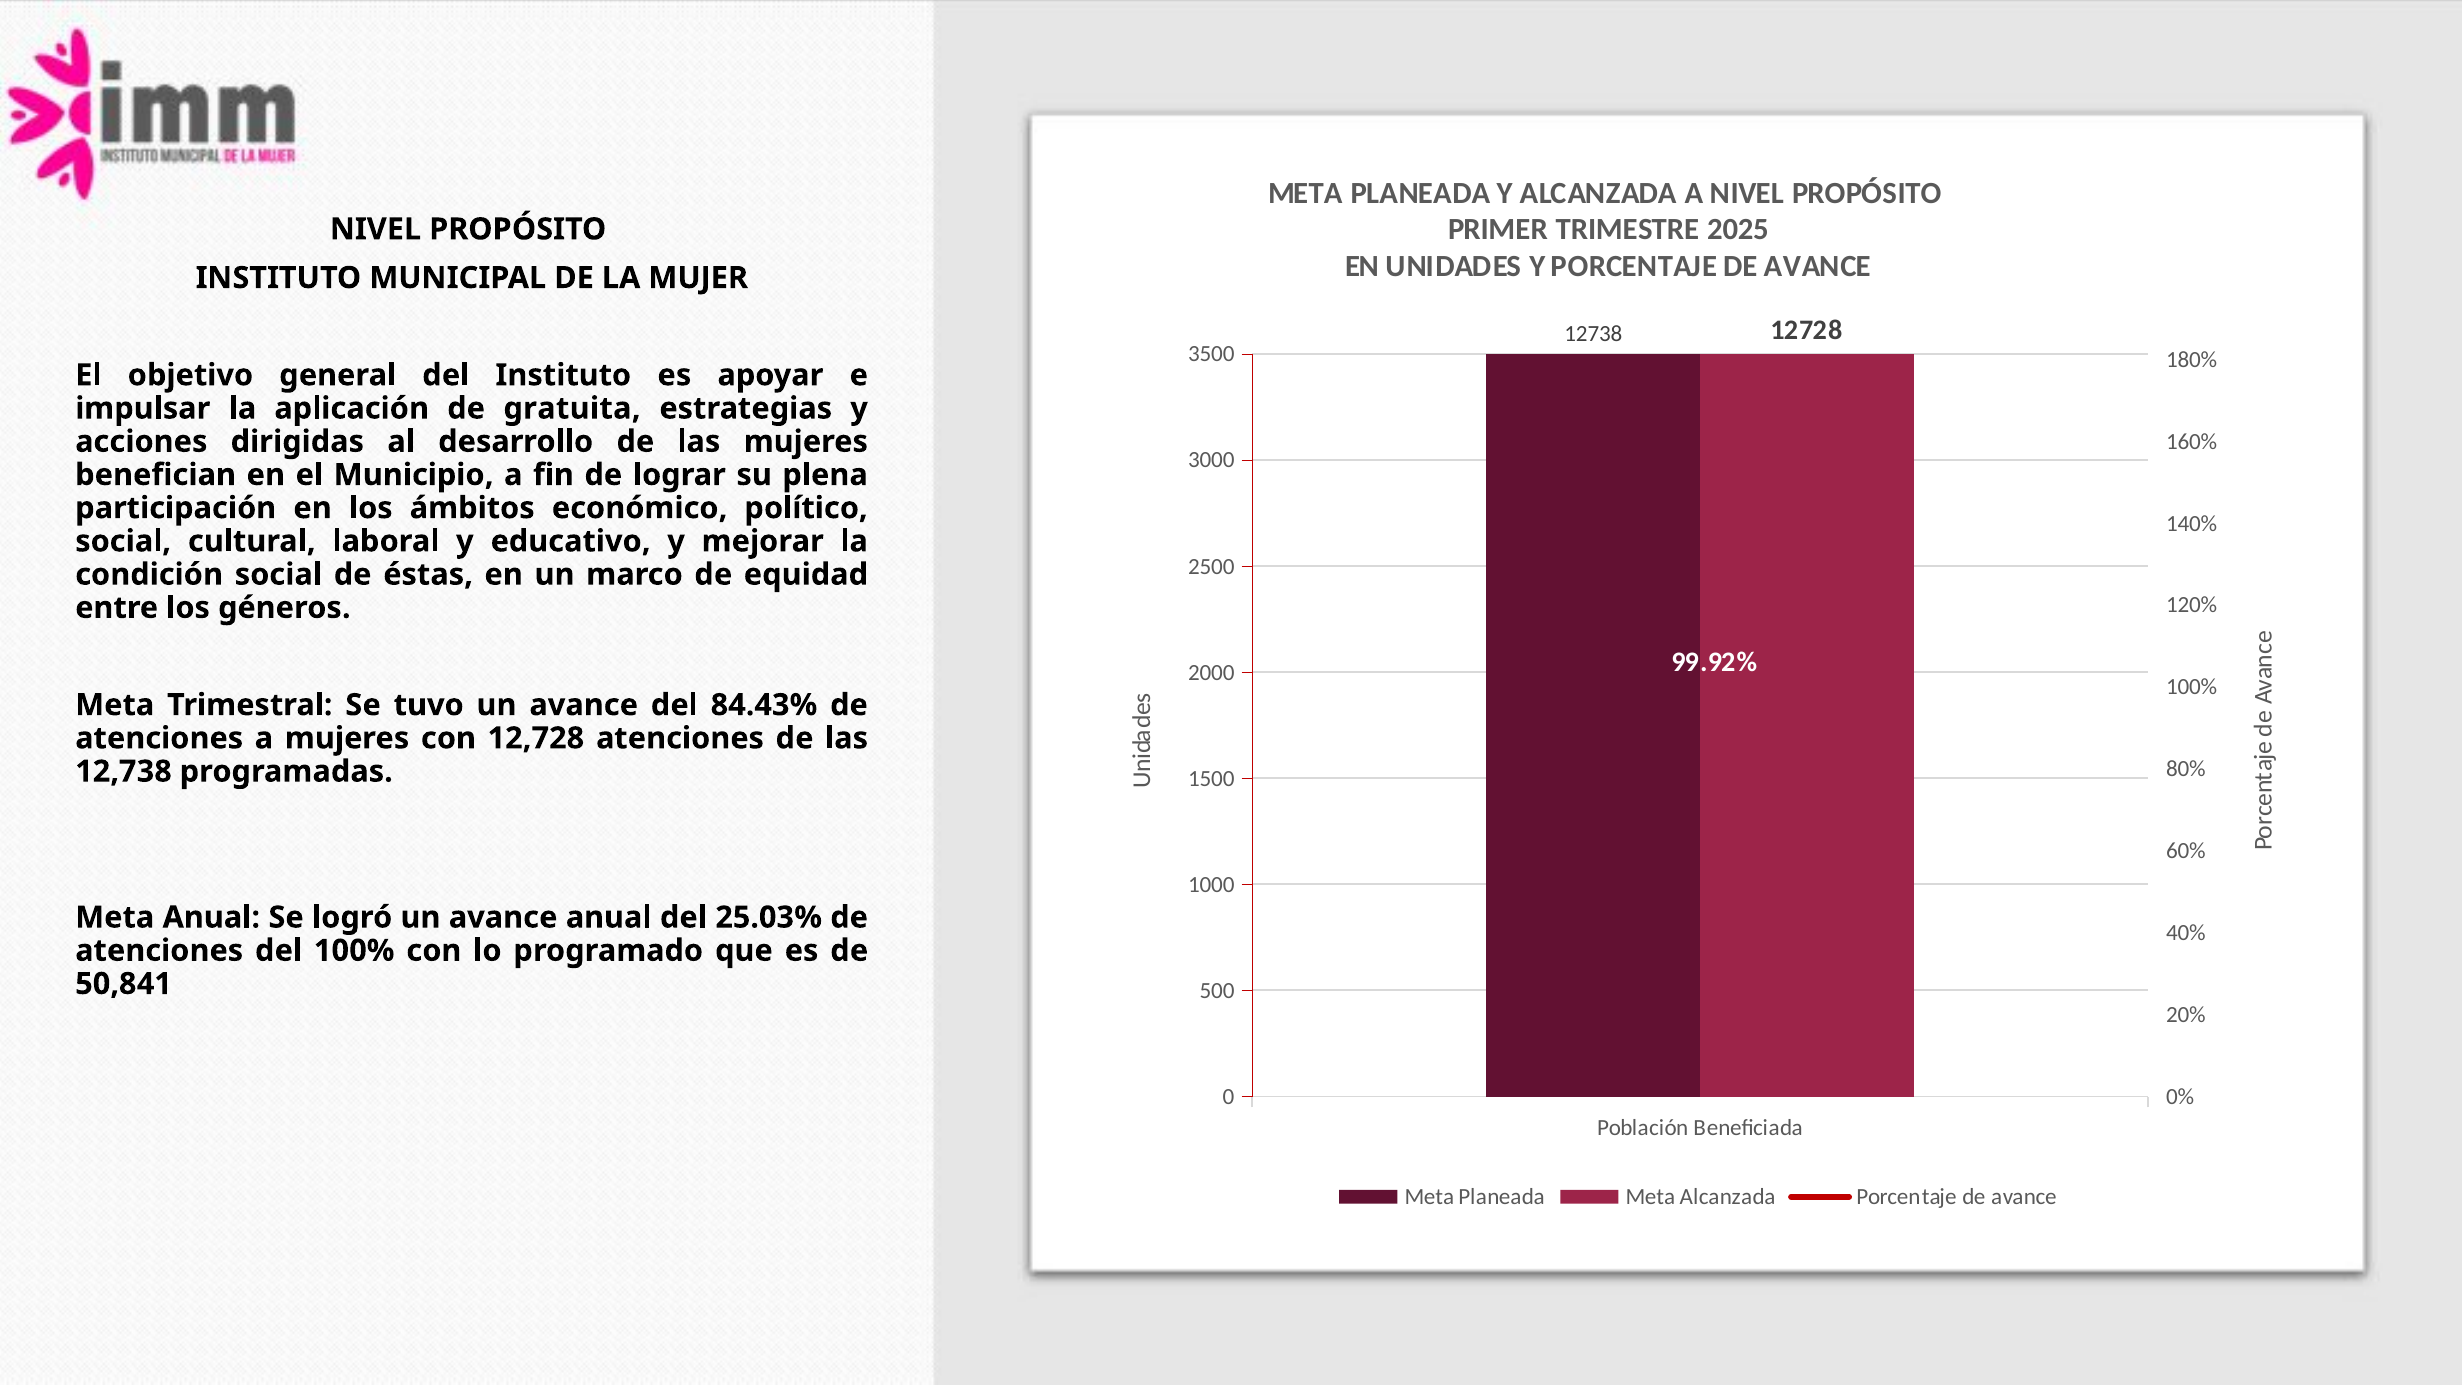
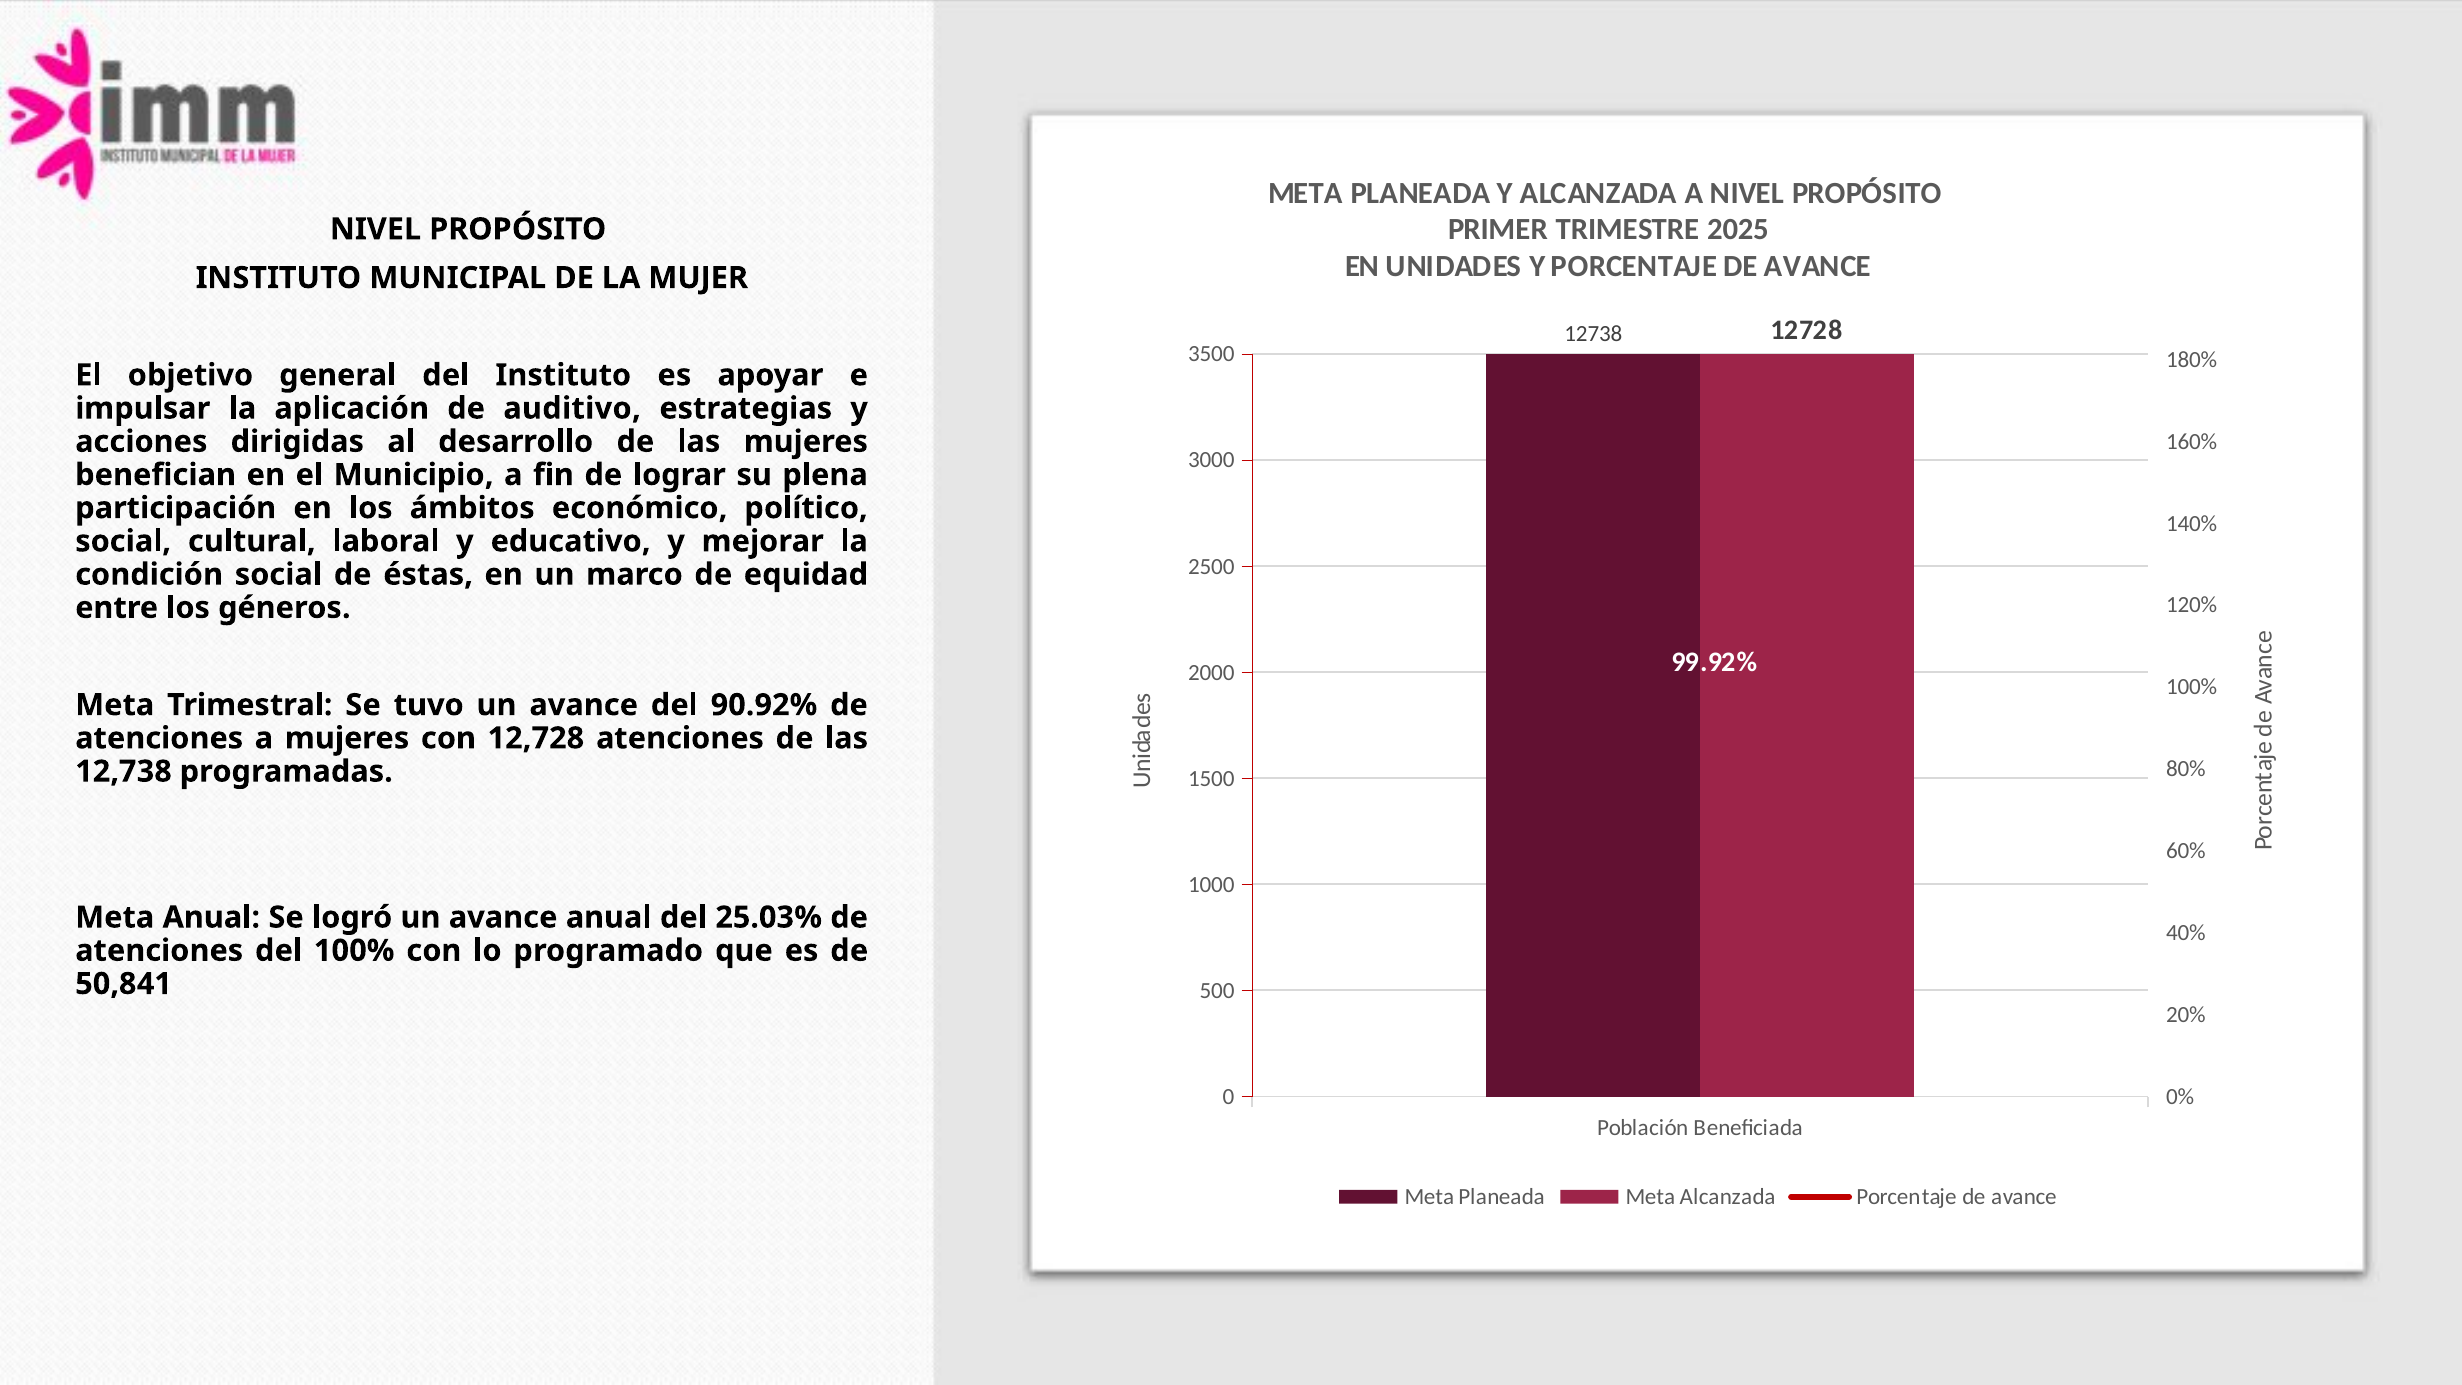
gratuita: gratuita -> auditivo (572, 408)
84.43%: 84.43% -> 90.92% (764, 705)
